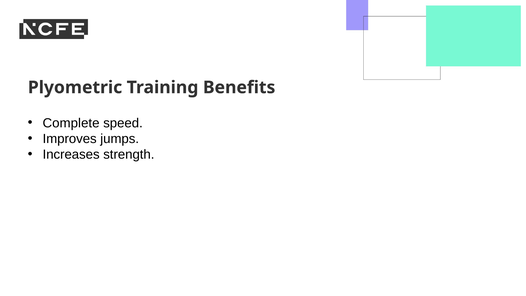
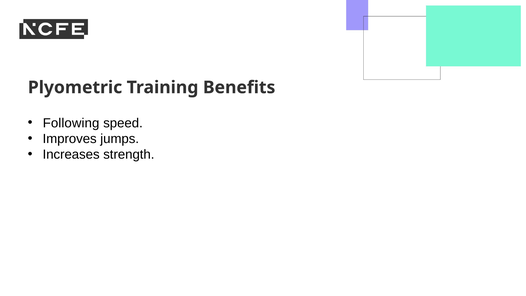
Complete: Complete -> Following (71, 123)
